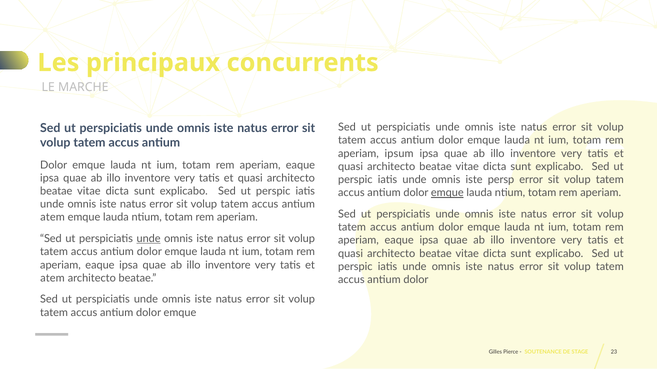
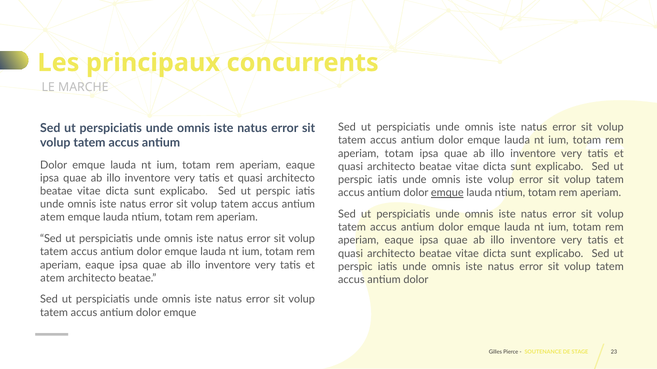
aperiam ipsum: ipsum -> totam (399, 154)
iste persp: persp -> volup (501, 180)
unde underline: present -> none (149, 239)
